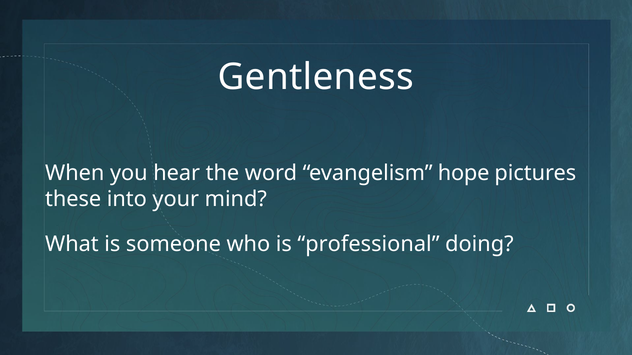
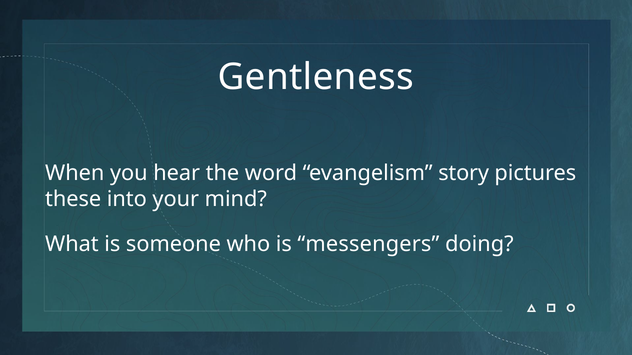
hope: hope -> story (464, 173)
professional: professional -> messengers (368, 245)
